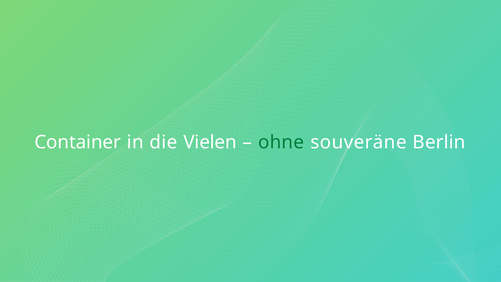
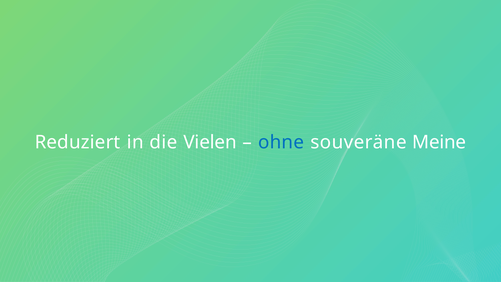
Container: Container -> Reduziert (78, 142)
ohne colour: green -> blue (281, 142)
Berlin: Berlin -> Meine (439, 142)
